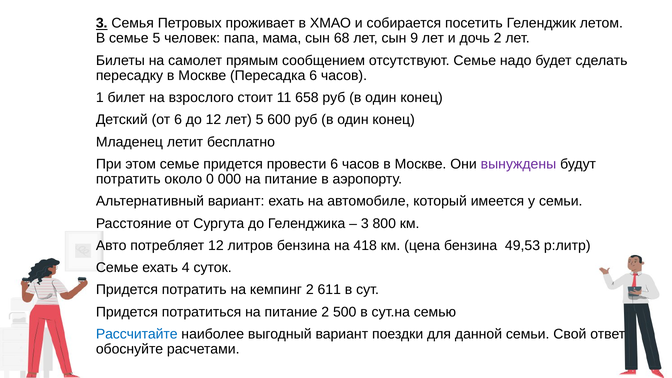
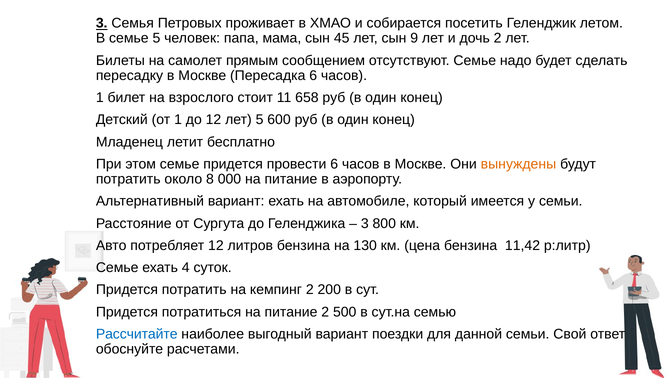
68: 68 -> 45 (342, 38)
от 6: 6 -> 1 (178, 120)
вынуждены colour: purple -> orange (518, 164)
0: 0 -> 8 (210, 179)
418: 418 -> 130 (365, 246)
49,53: 49,53 -> 11,42 (523, 246)
611: 611 -> 200 (329, 290)
